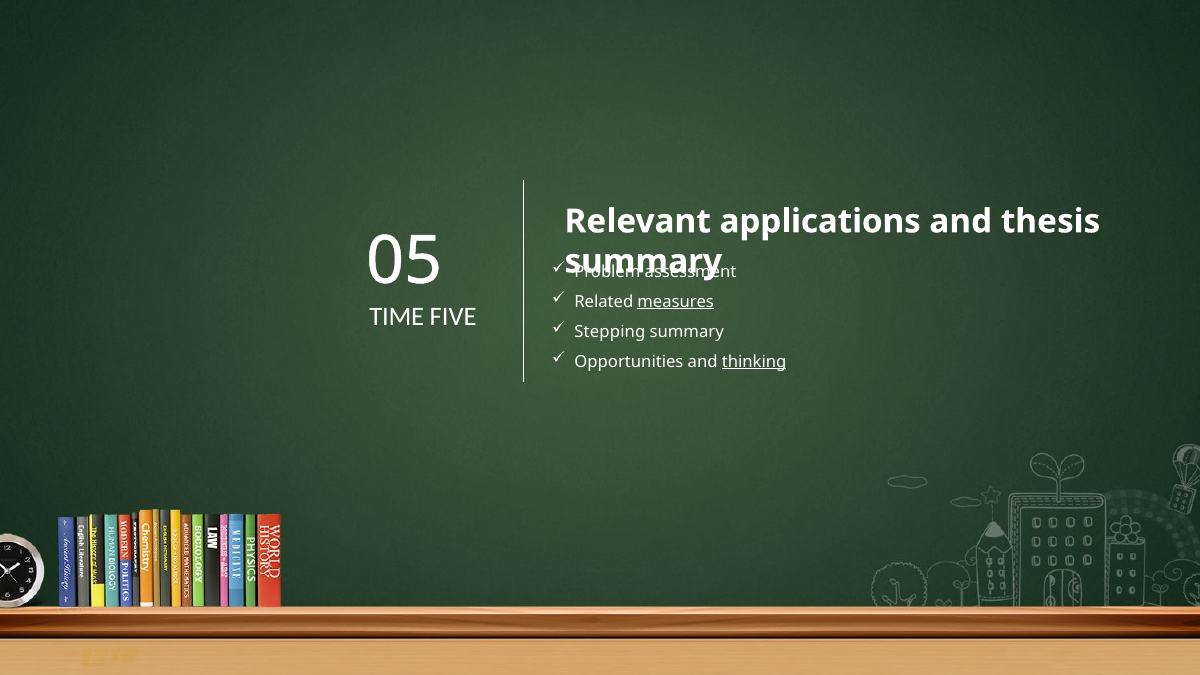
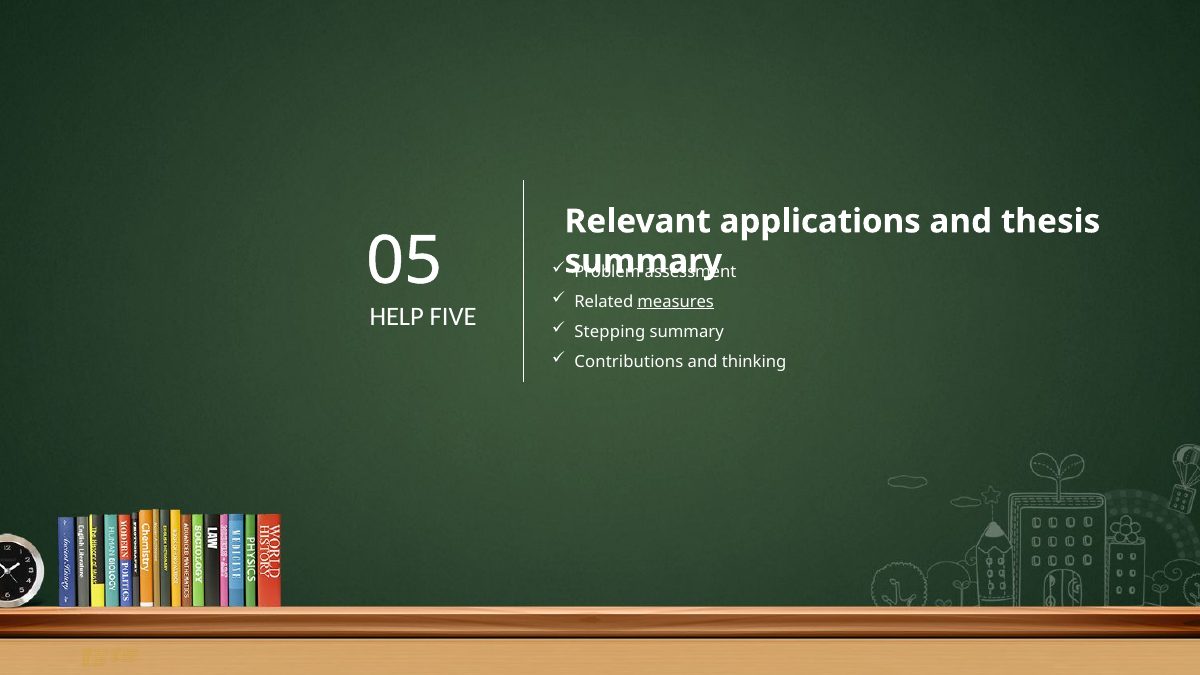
TIME: TIME -> HELP (397, 317)
Opportunities: Opportunities -> Contributions (629, 362)
thinking underline: present -> none (754, 362)
